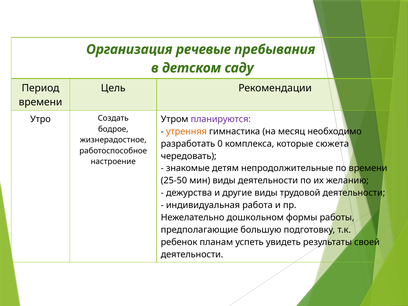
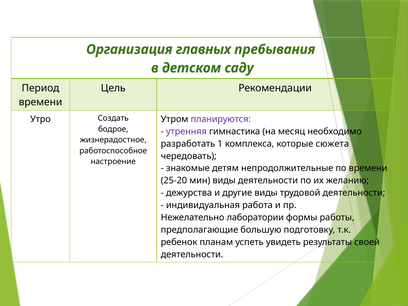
речевые: речевые -> главных (203, 49)
утренняя colour: orange -> purple (186, 131)
0: 0 -> 1 (220, 144)
25-50: 25-50 -> 25-20 (174, 181)
дошкольном: дошкольном -> лаборатории (255, 218)
